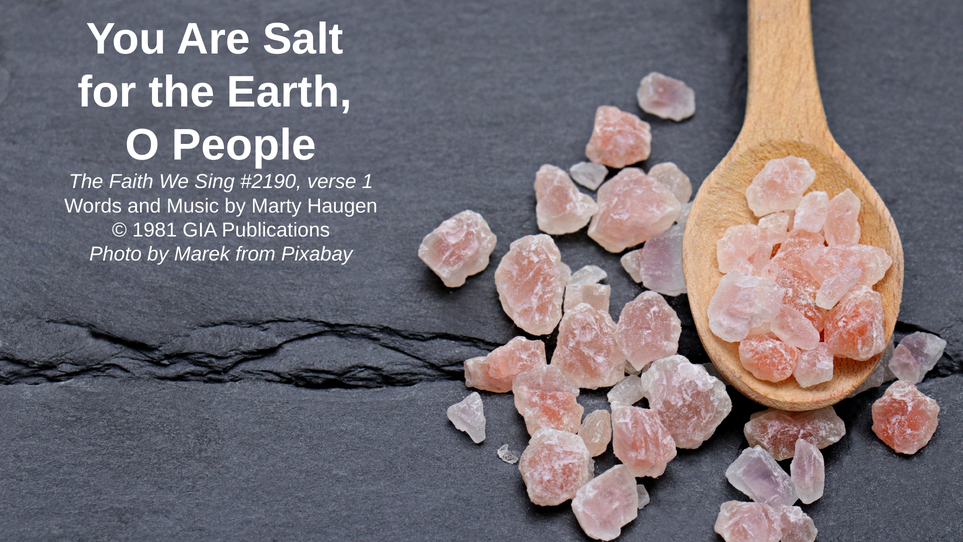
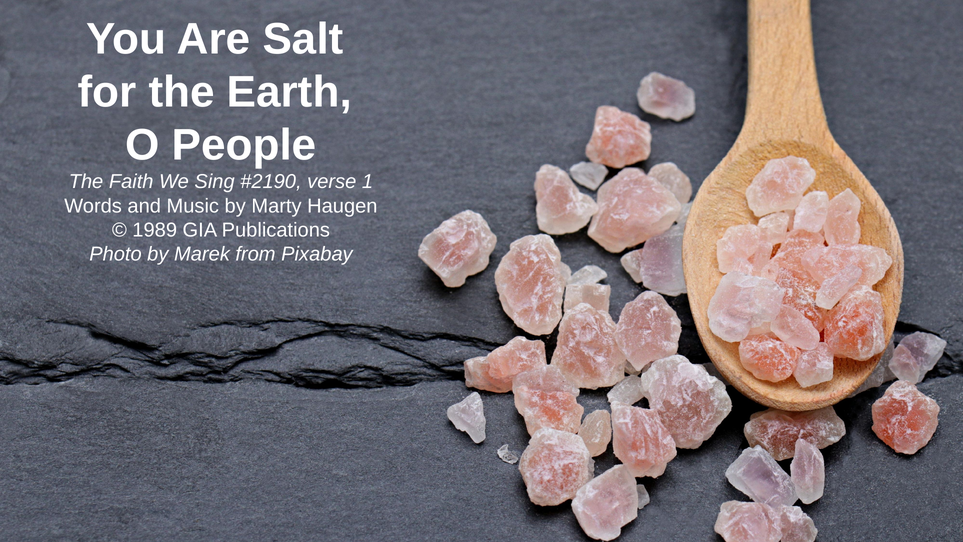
1981: 1981 -> 1989 (155, 230)
